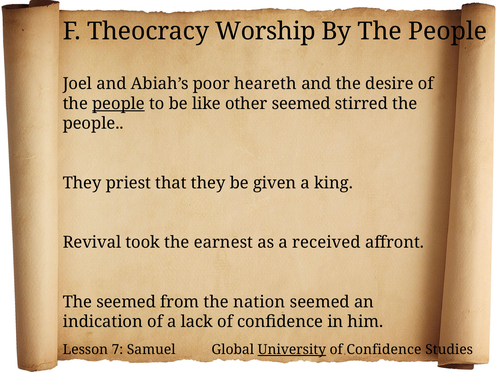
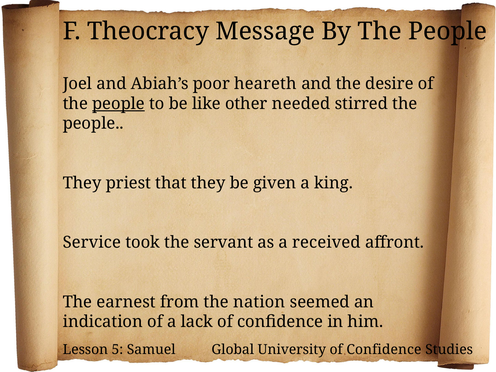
Worship: Worship -> Message (265, 31)
other seemed: seemed -> needed (301, 104)
Revival: Revival -> Service (92, 242)
earnest: earnest -> servant (223, 242)
The seemed: seemed -> earnest (126, 302)
7: 7 -> 5 (117, 350)
University underline: present -> none (292, 350)
